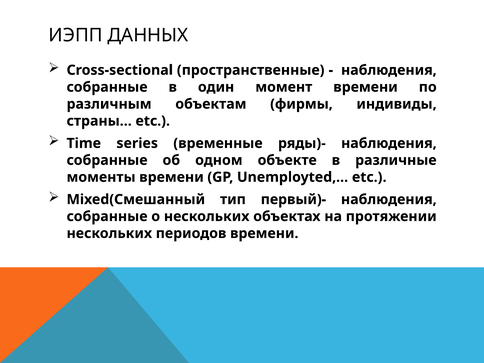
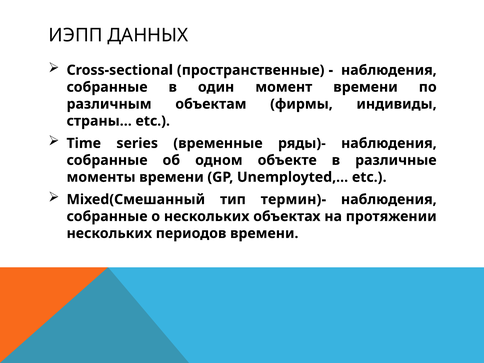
первый)-: первый)- -> термин)- (293, 199)
